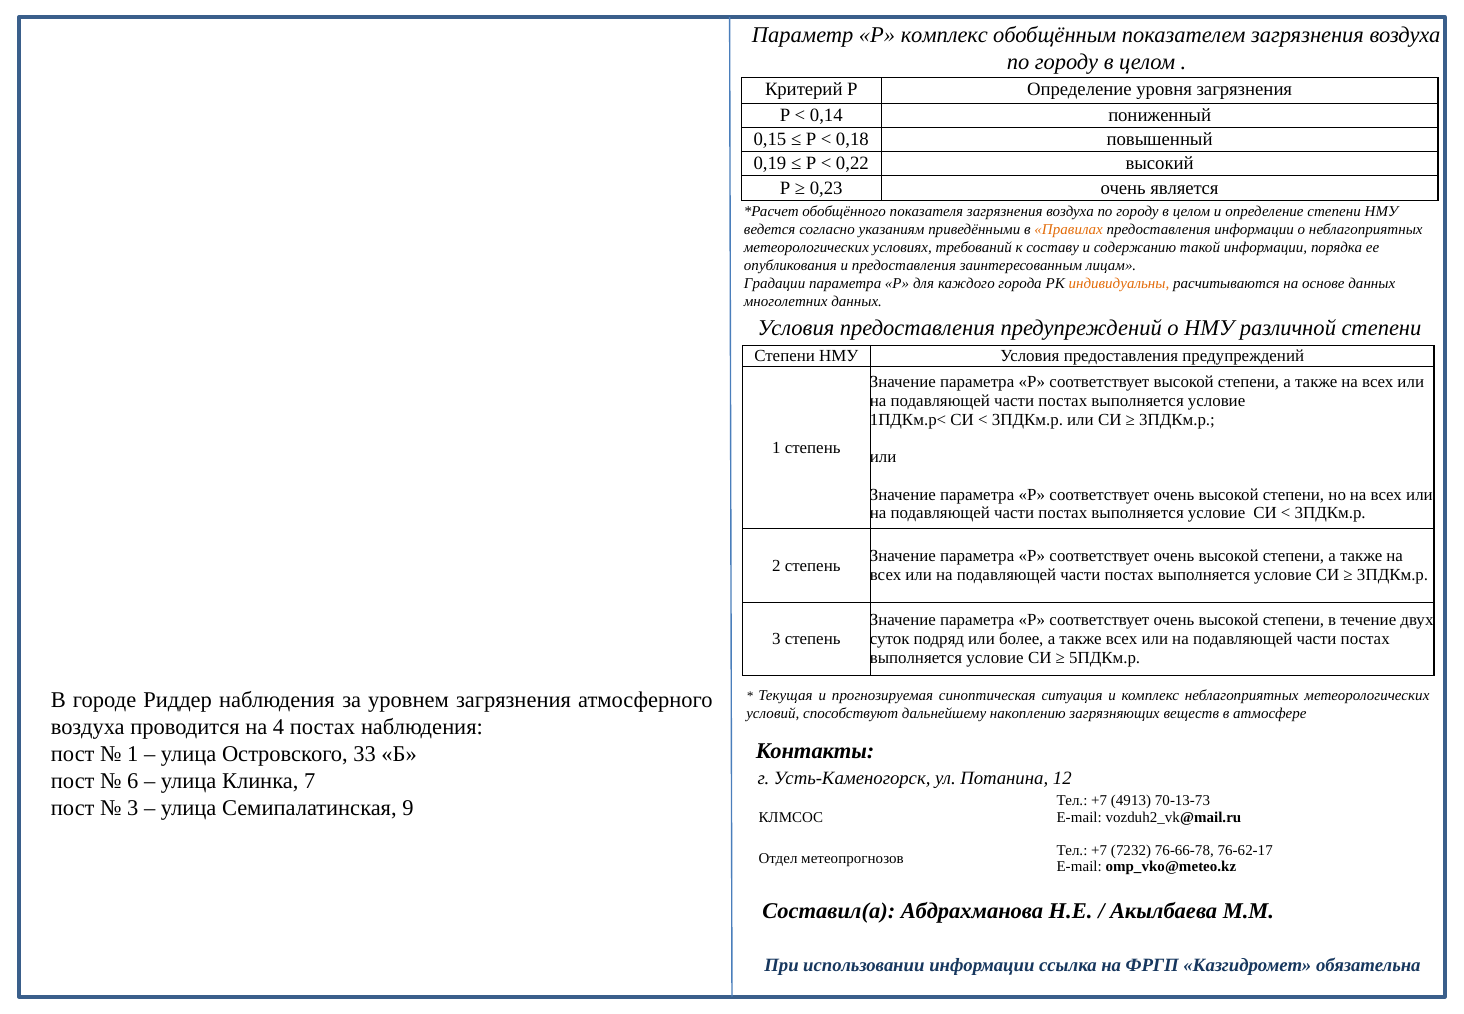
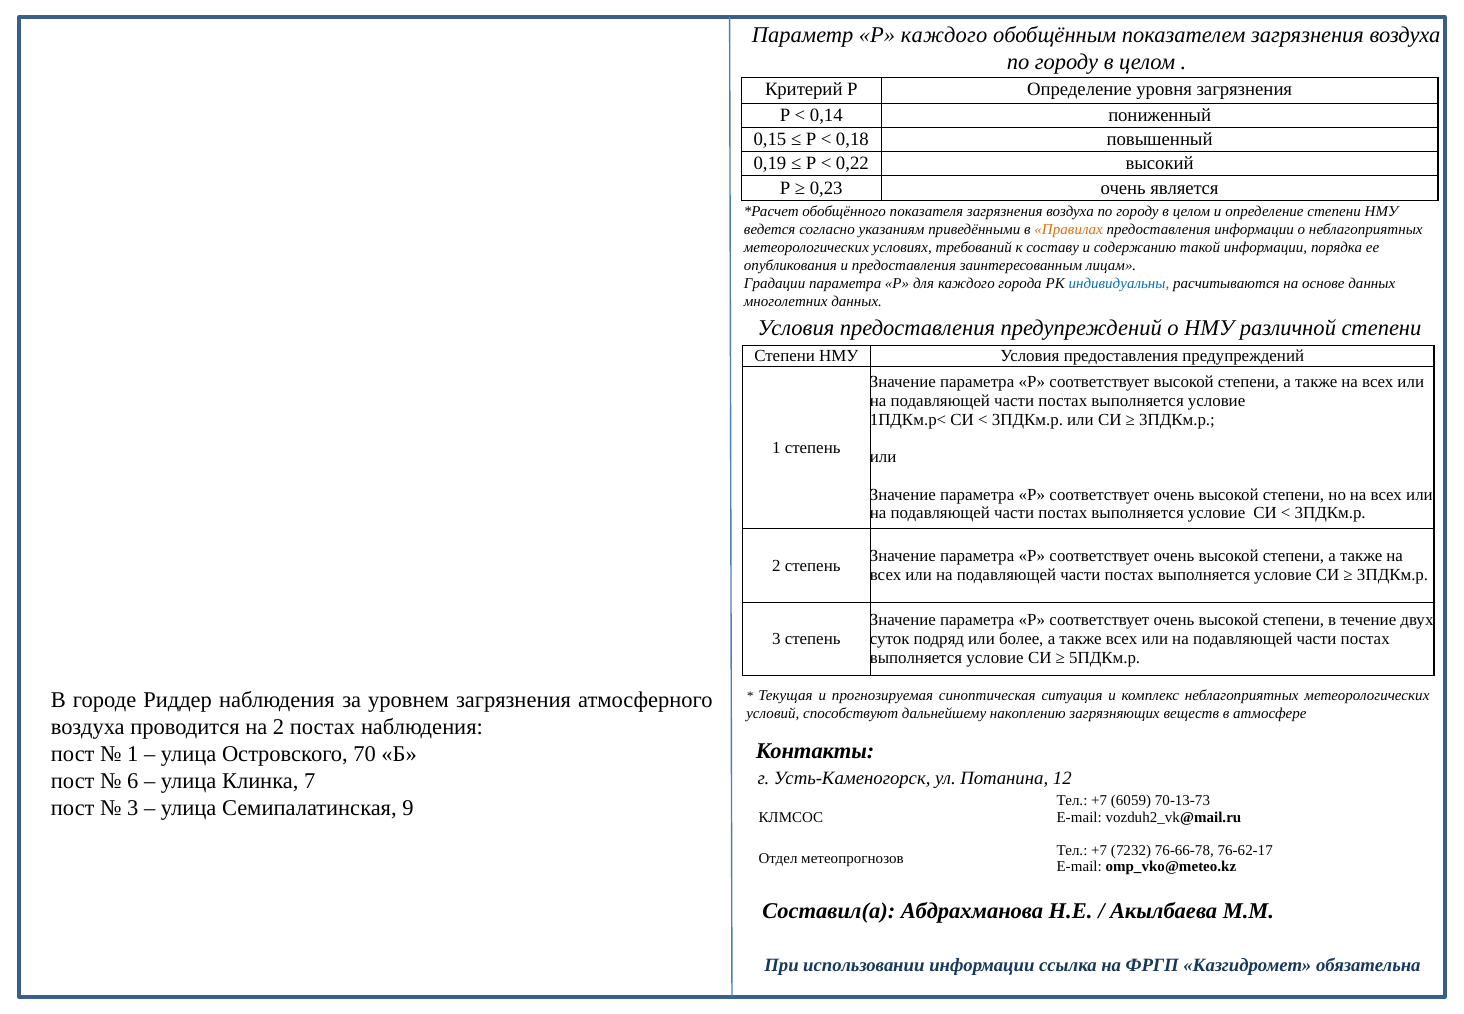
Р комплекс: комплекс -> каждого (944, 35)
индивидуальны colour: orange -> blue (1119, 284)
на 4: 4 -> 2 (279, 727)
33: 33 -> 70 (365, 754)
4913: 4913 -> 6059 (1131, 800)
